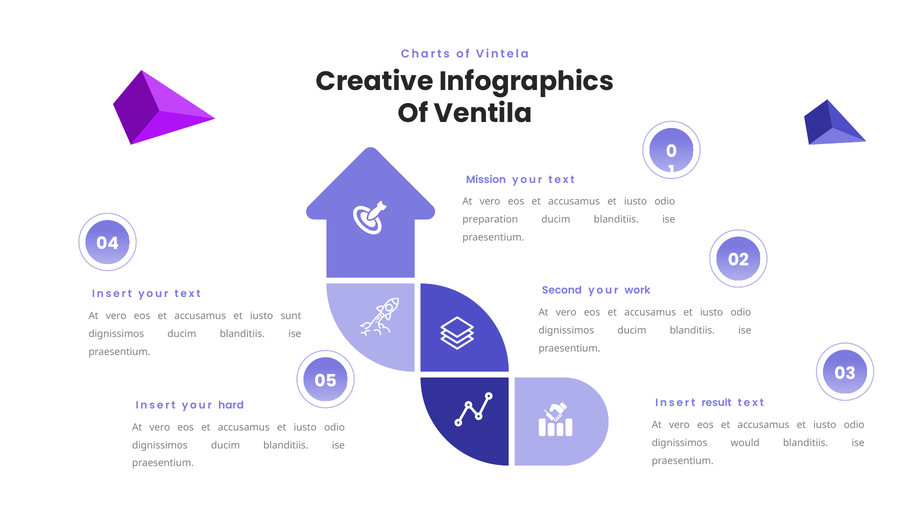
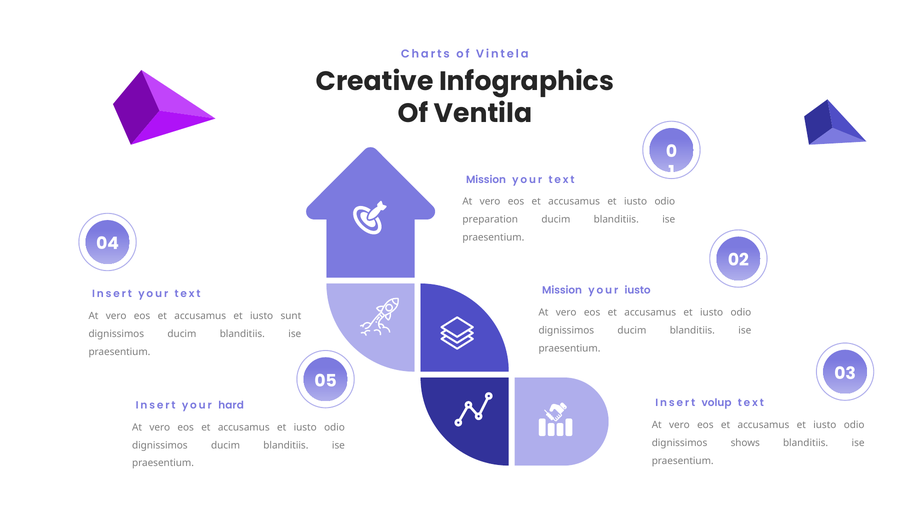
Second: Second -> Mission (562, 290)
your work: work -> iusto (638, 290)
result: result -> volup (717, 403)
would: would -> shows (745, 443)
